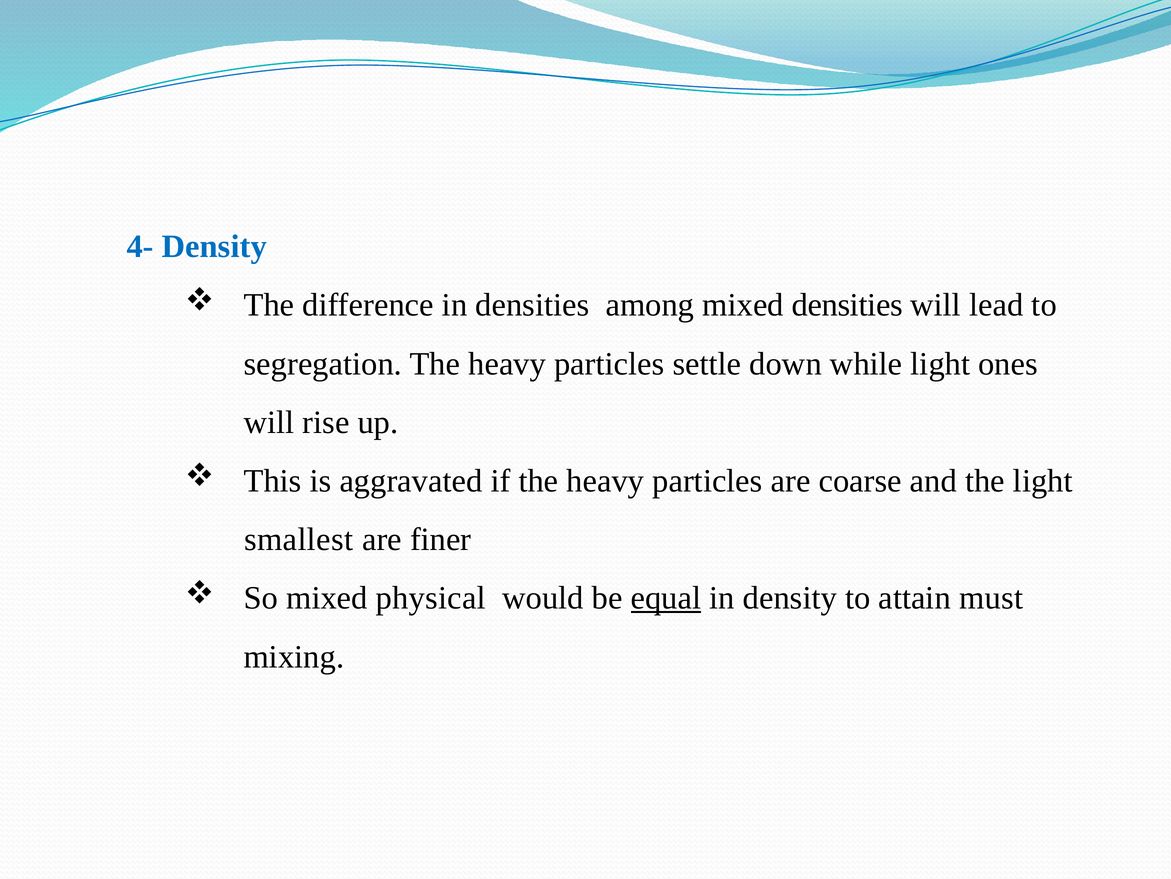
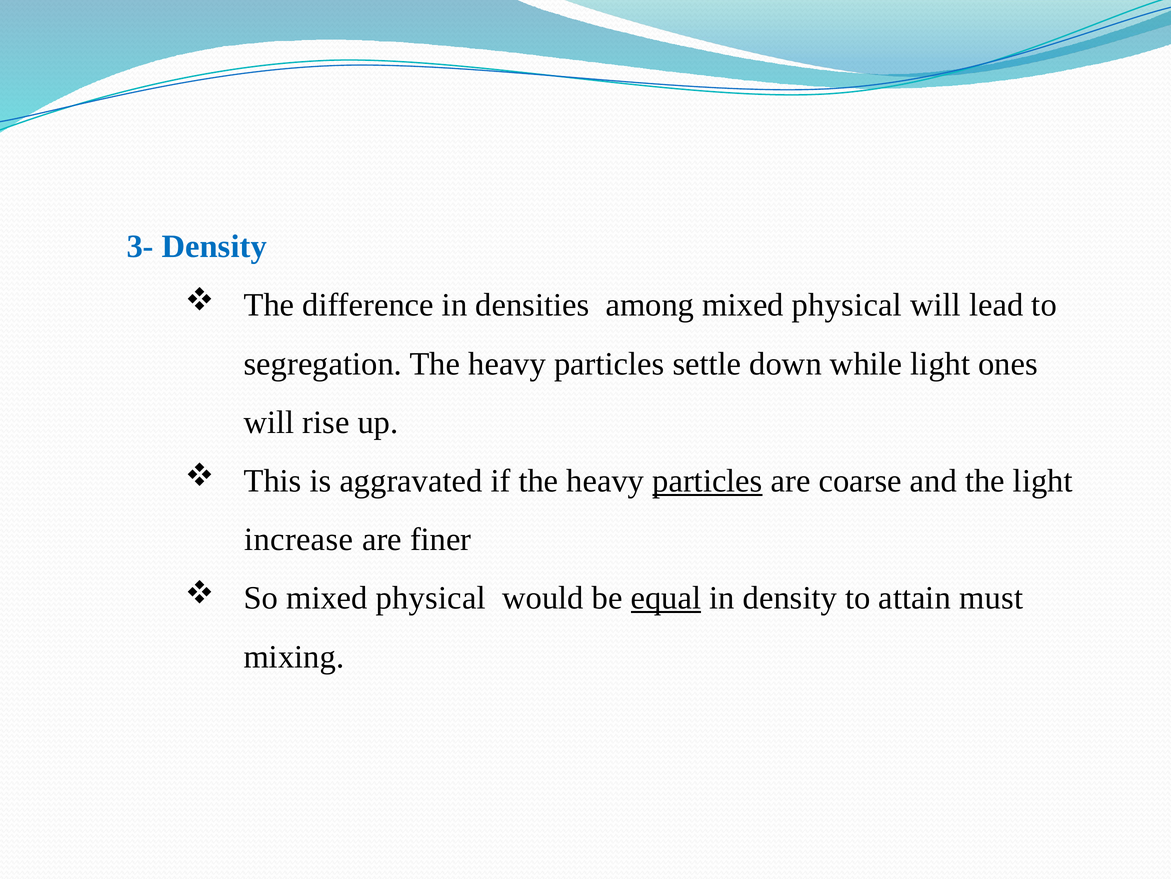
4-: 4- -> 3- (140, 246)
among mixed densities: densities -> physical (847, 305)
particles underline: none -> present (708, 481)
smallest: smallest -> increase (299, 539)
